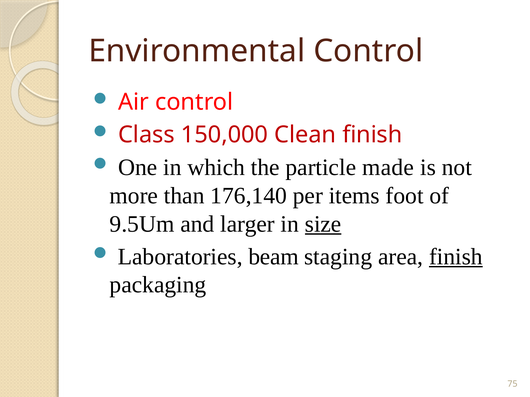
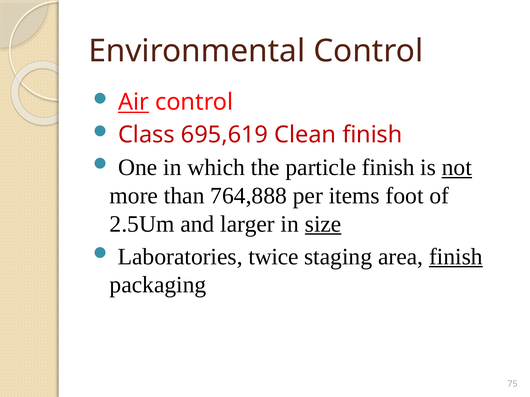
Air underline: none -> present (134, 102)
150,000: 150,000 -> 695,619 (225, 135)
particle made: made -> finish (388, 168)
not underline: none -> present (457, 168)
176,140: 176,140 -> 764,888 (249, 196)
9.5Um: 9.5Um -> 2.5Um (142, 224)
beam: beam -> twice (274, 257)
